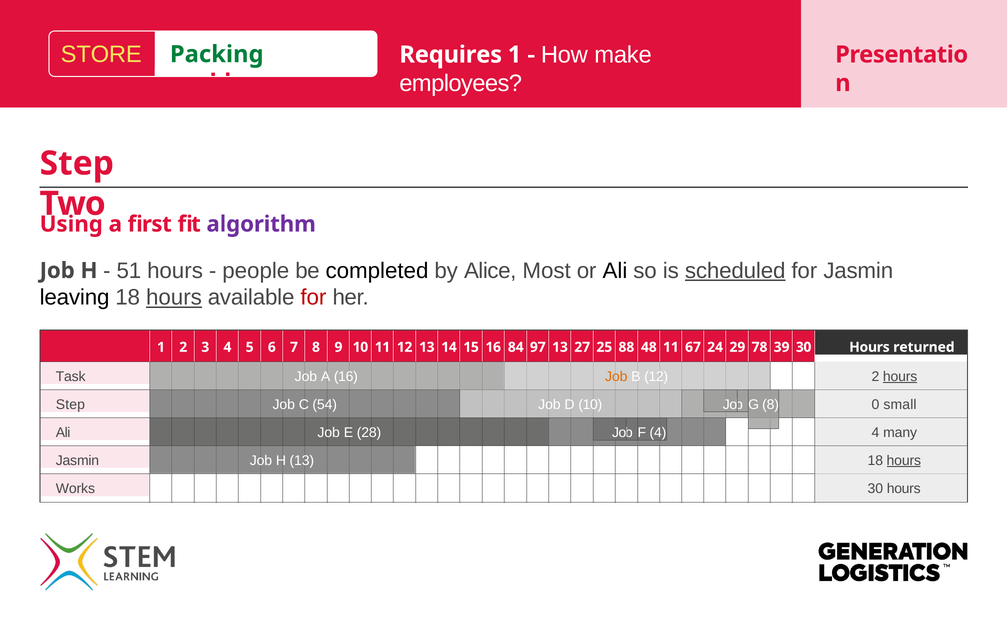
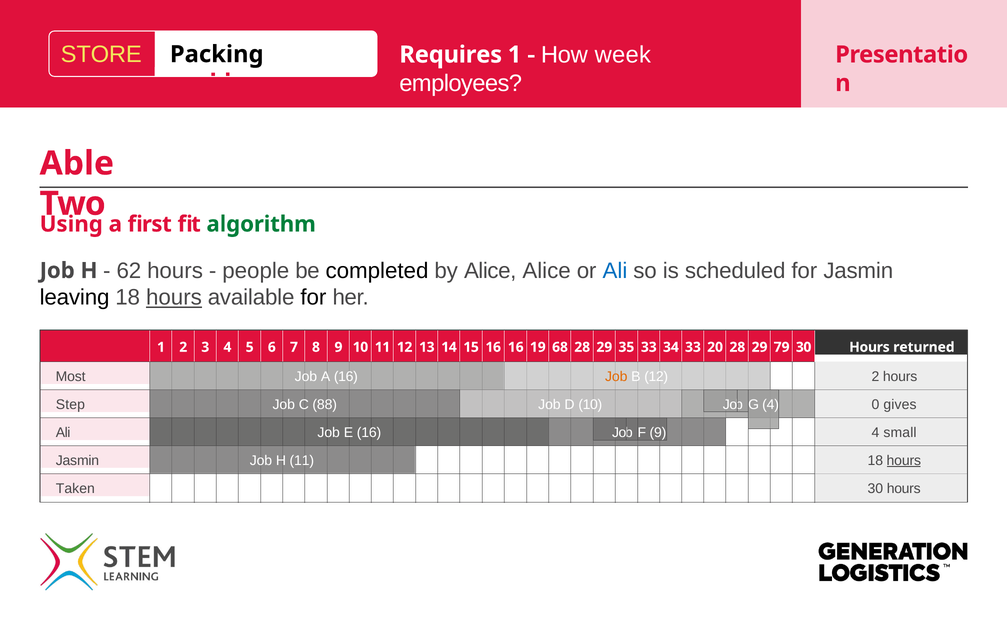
Packing colour: green -> black (217, 54)
make: make -> week (623, 55)
Step: Step -> Able (77, 163)
algorithm colour: purple -> green (261, 224)
51: 51 -> 62 (129, 270)
Alice Most: Most -> Alice (547, 270)
Ali colour: black -> blue (615, 270)
scheduled underline: present -> none (735, 270)
for colour: red -> black (313, 297)
3 84: 84 -> 16 (516, 347)
97: 97 -> 19 (538, 347)
5 13: 13 -> 68 (560, 347)
6 27: 27 -> 28 (582, 347)
7 25: 25 -> 29 (604, 347)
88: 88 -> 35 (626, 347)
9 48: 48 -> 33 (649, 347)
10 11: 11 -> 34 (671, 347)
11 67: 67 -> 33 (693, 347)
24: 24 -> 20 (715, 347)
13 29: 29 -> 28 (737, 347)
14 78: 78 -> 29 (760, 347)
39: 39 -> 79 (782, 347)
Task: Task -> Most (71, 376)
hours underline: present -> none (900, 376)
54: 54 -> 88 (325, 404)
G 8: 8 -> 4 (771, 404)
small: small -> gives (900, 404)
E 28: 28 -> 16 (369, 432)
F 4: 4 -> 9 (658, 432)
many: many -> small (900, 432)
H 13: 13 -> 11 (302, 460)
Works: Works -> Taken (75, 489)
